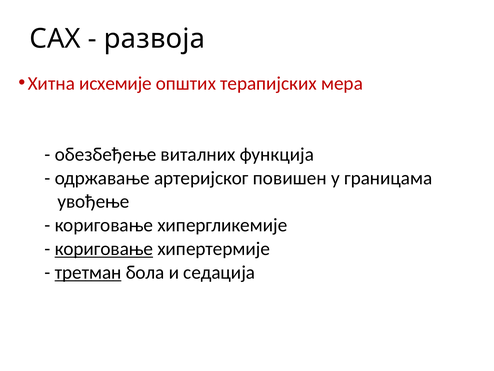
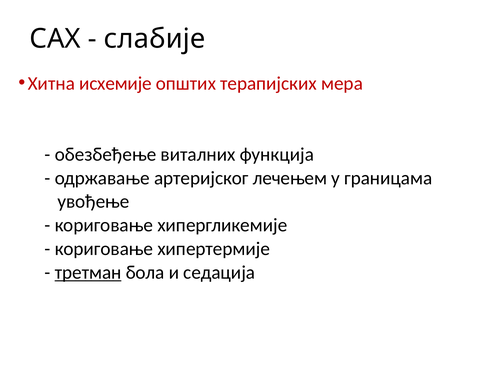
развоја: развоја -> слабије (155, 39)
повишен: повишен -> лечењем (290, 178)
кориговање underline: present -> none (104, 249)
